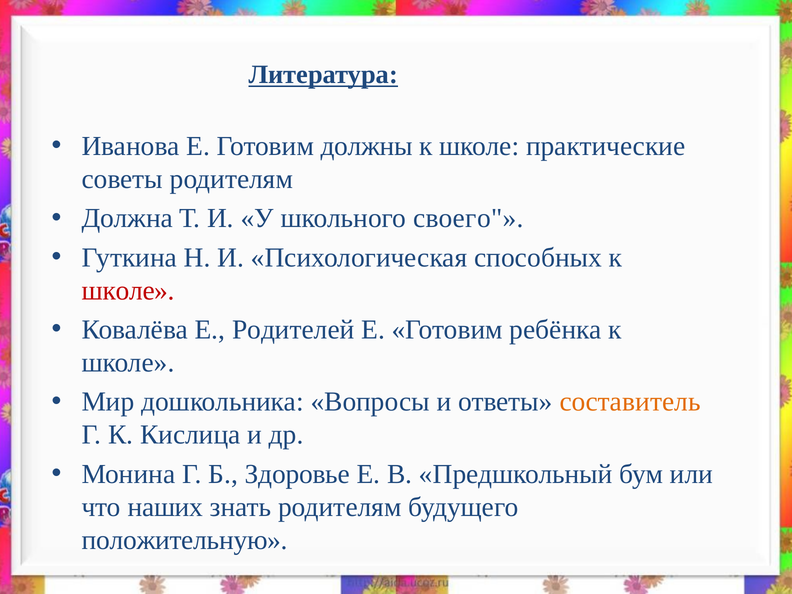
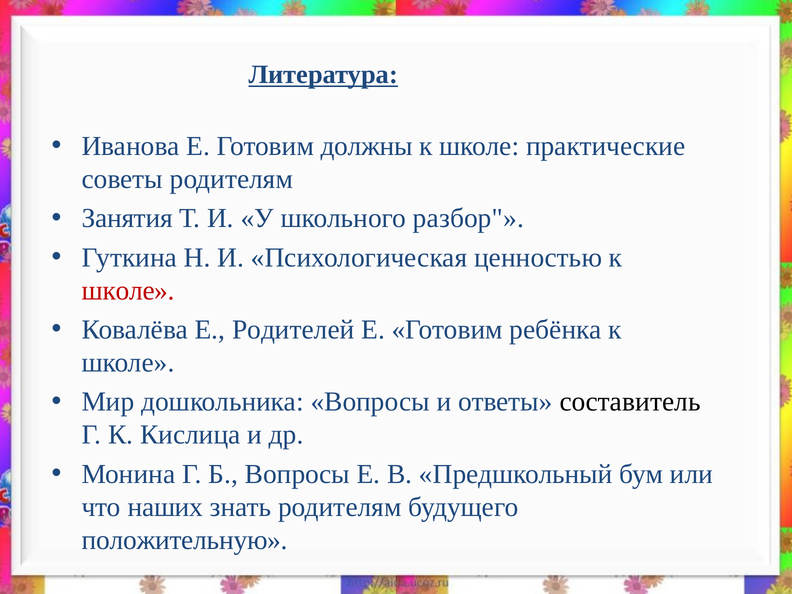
Должна: Должна -> Занятия (127, 218)
своего: своего -> разбор (468, 218)
способных: способных -> ценностью (538, 258)
составитель colour: orange -> black (630, 402)
Б Здоровье: Здоровье -> Вопросы (297, 474)
